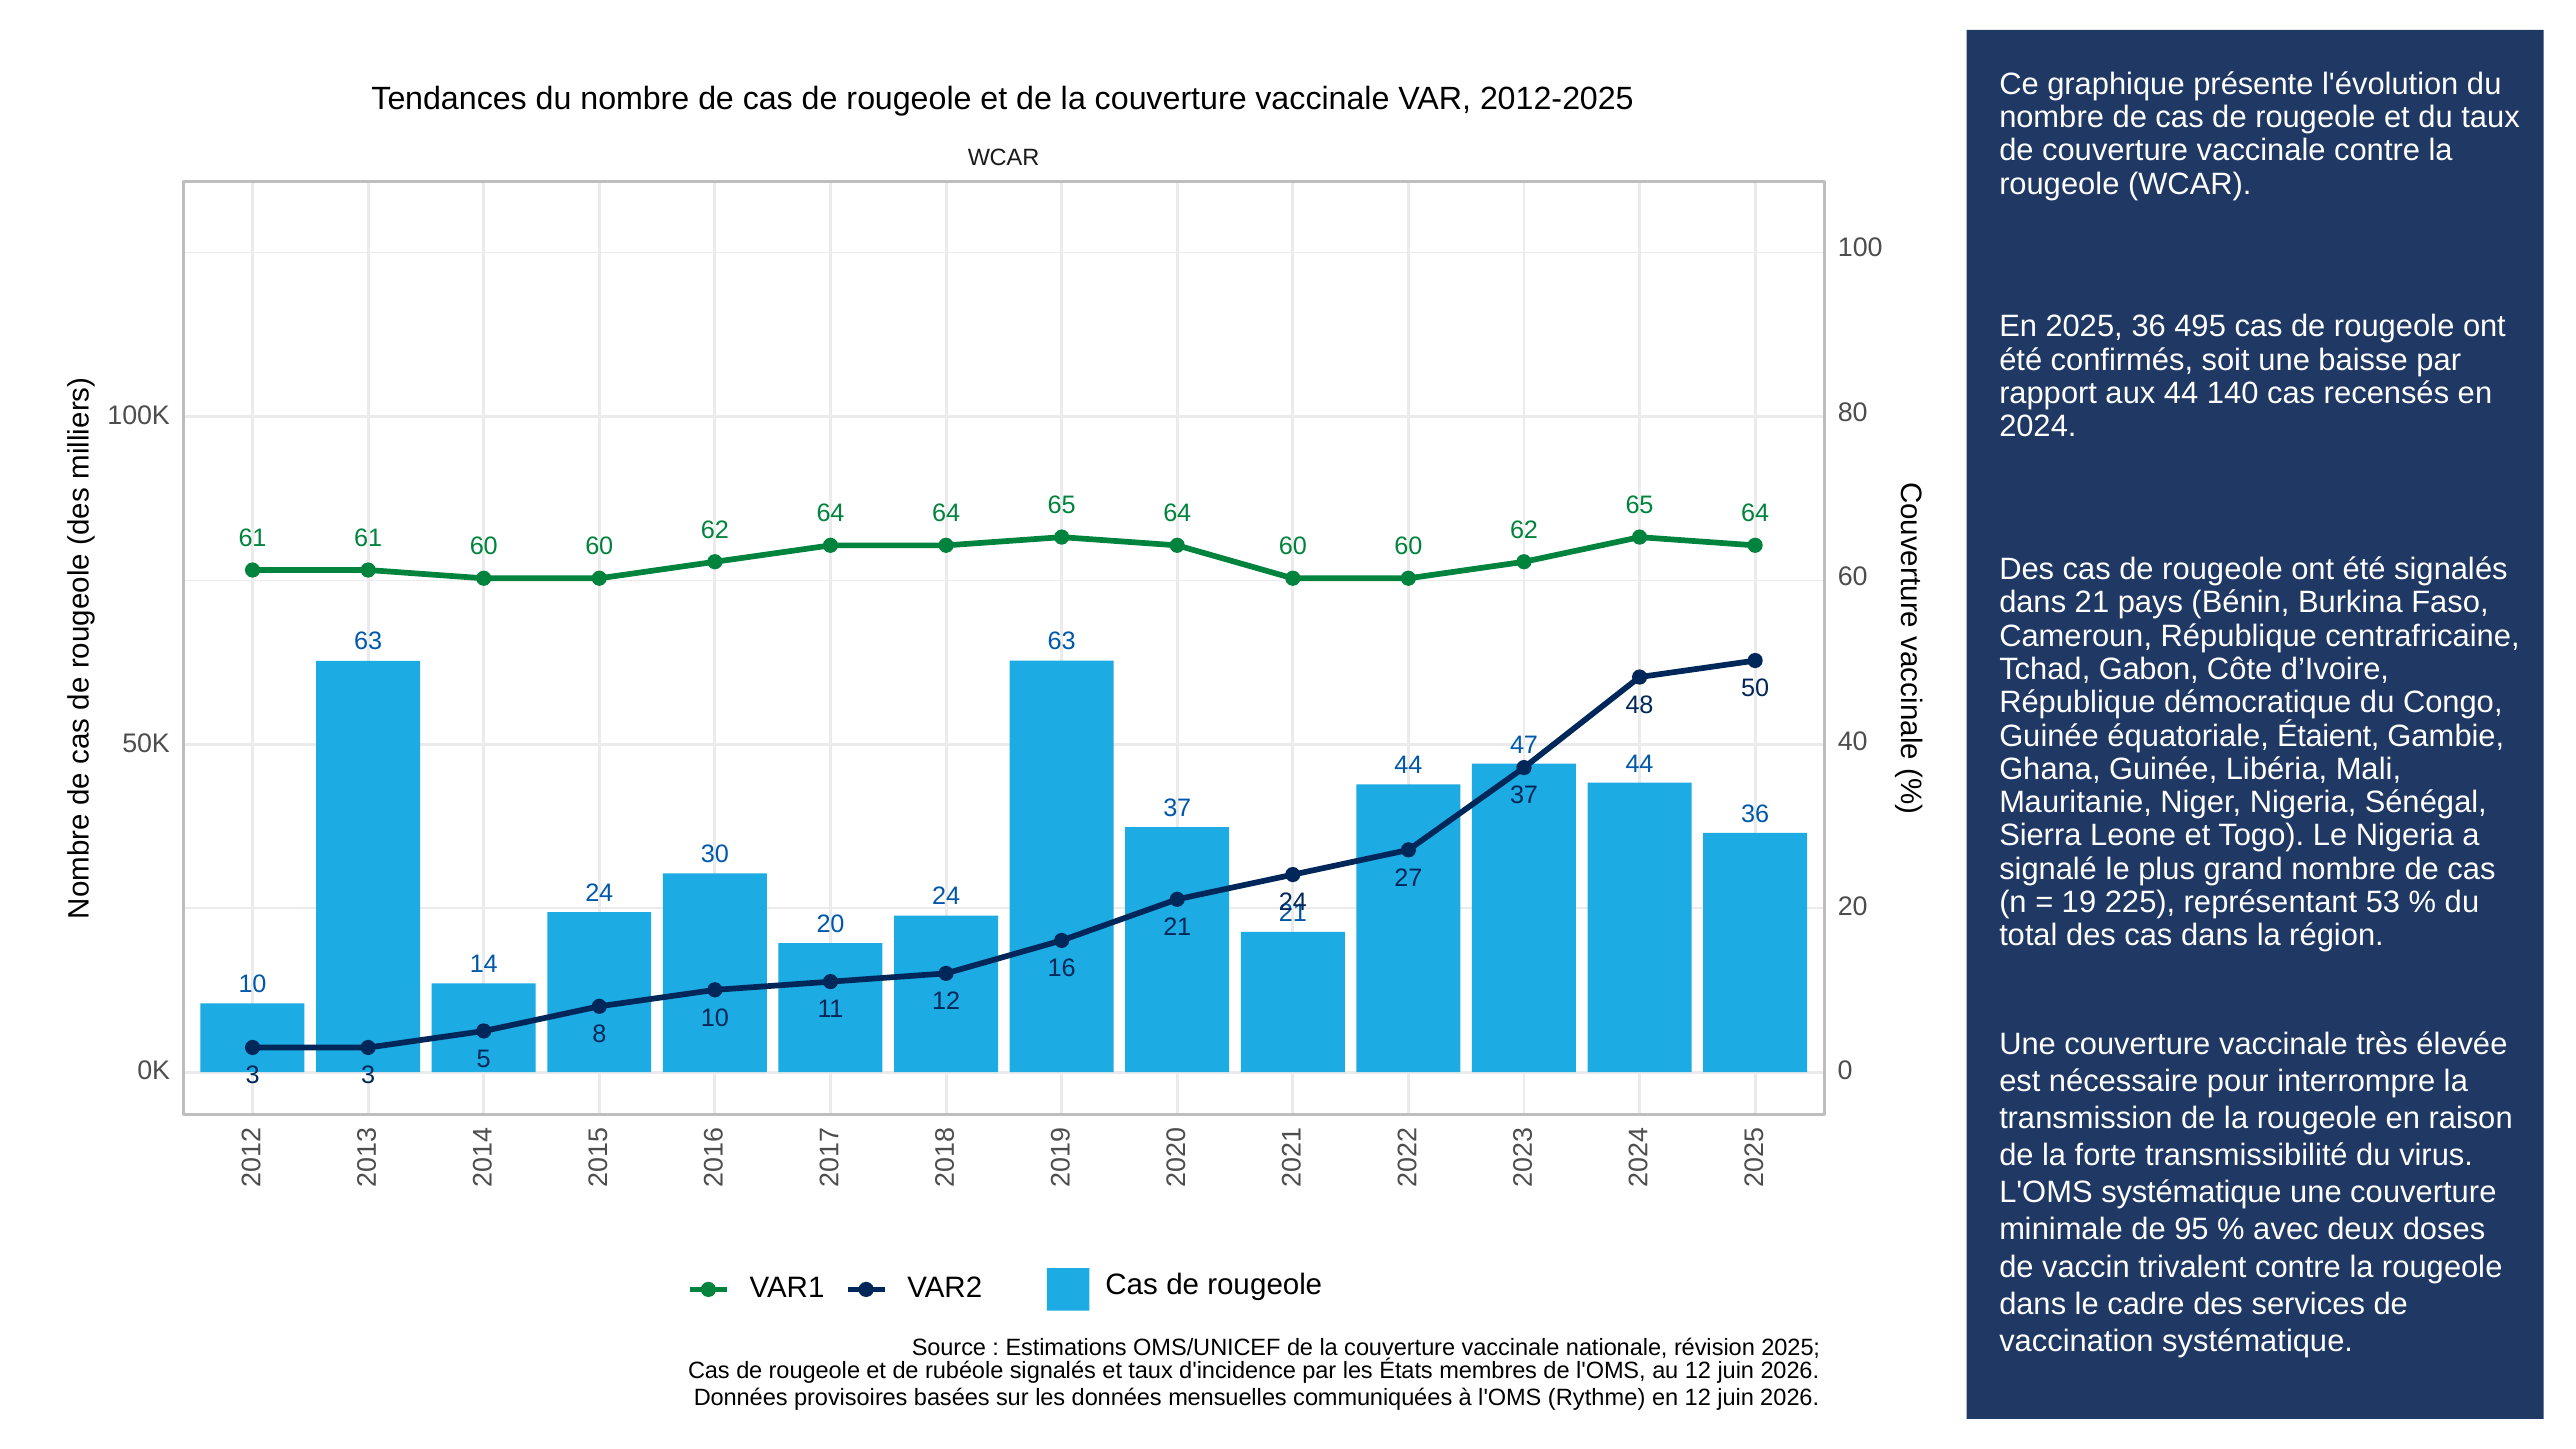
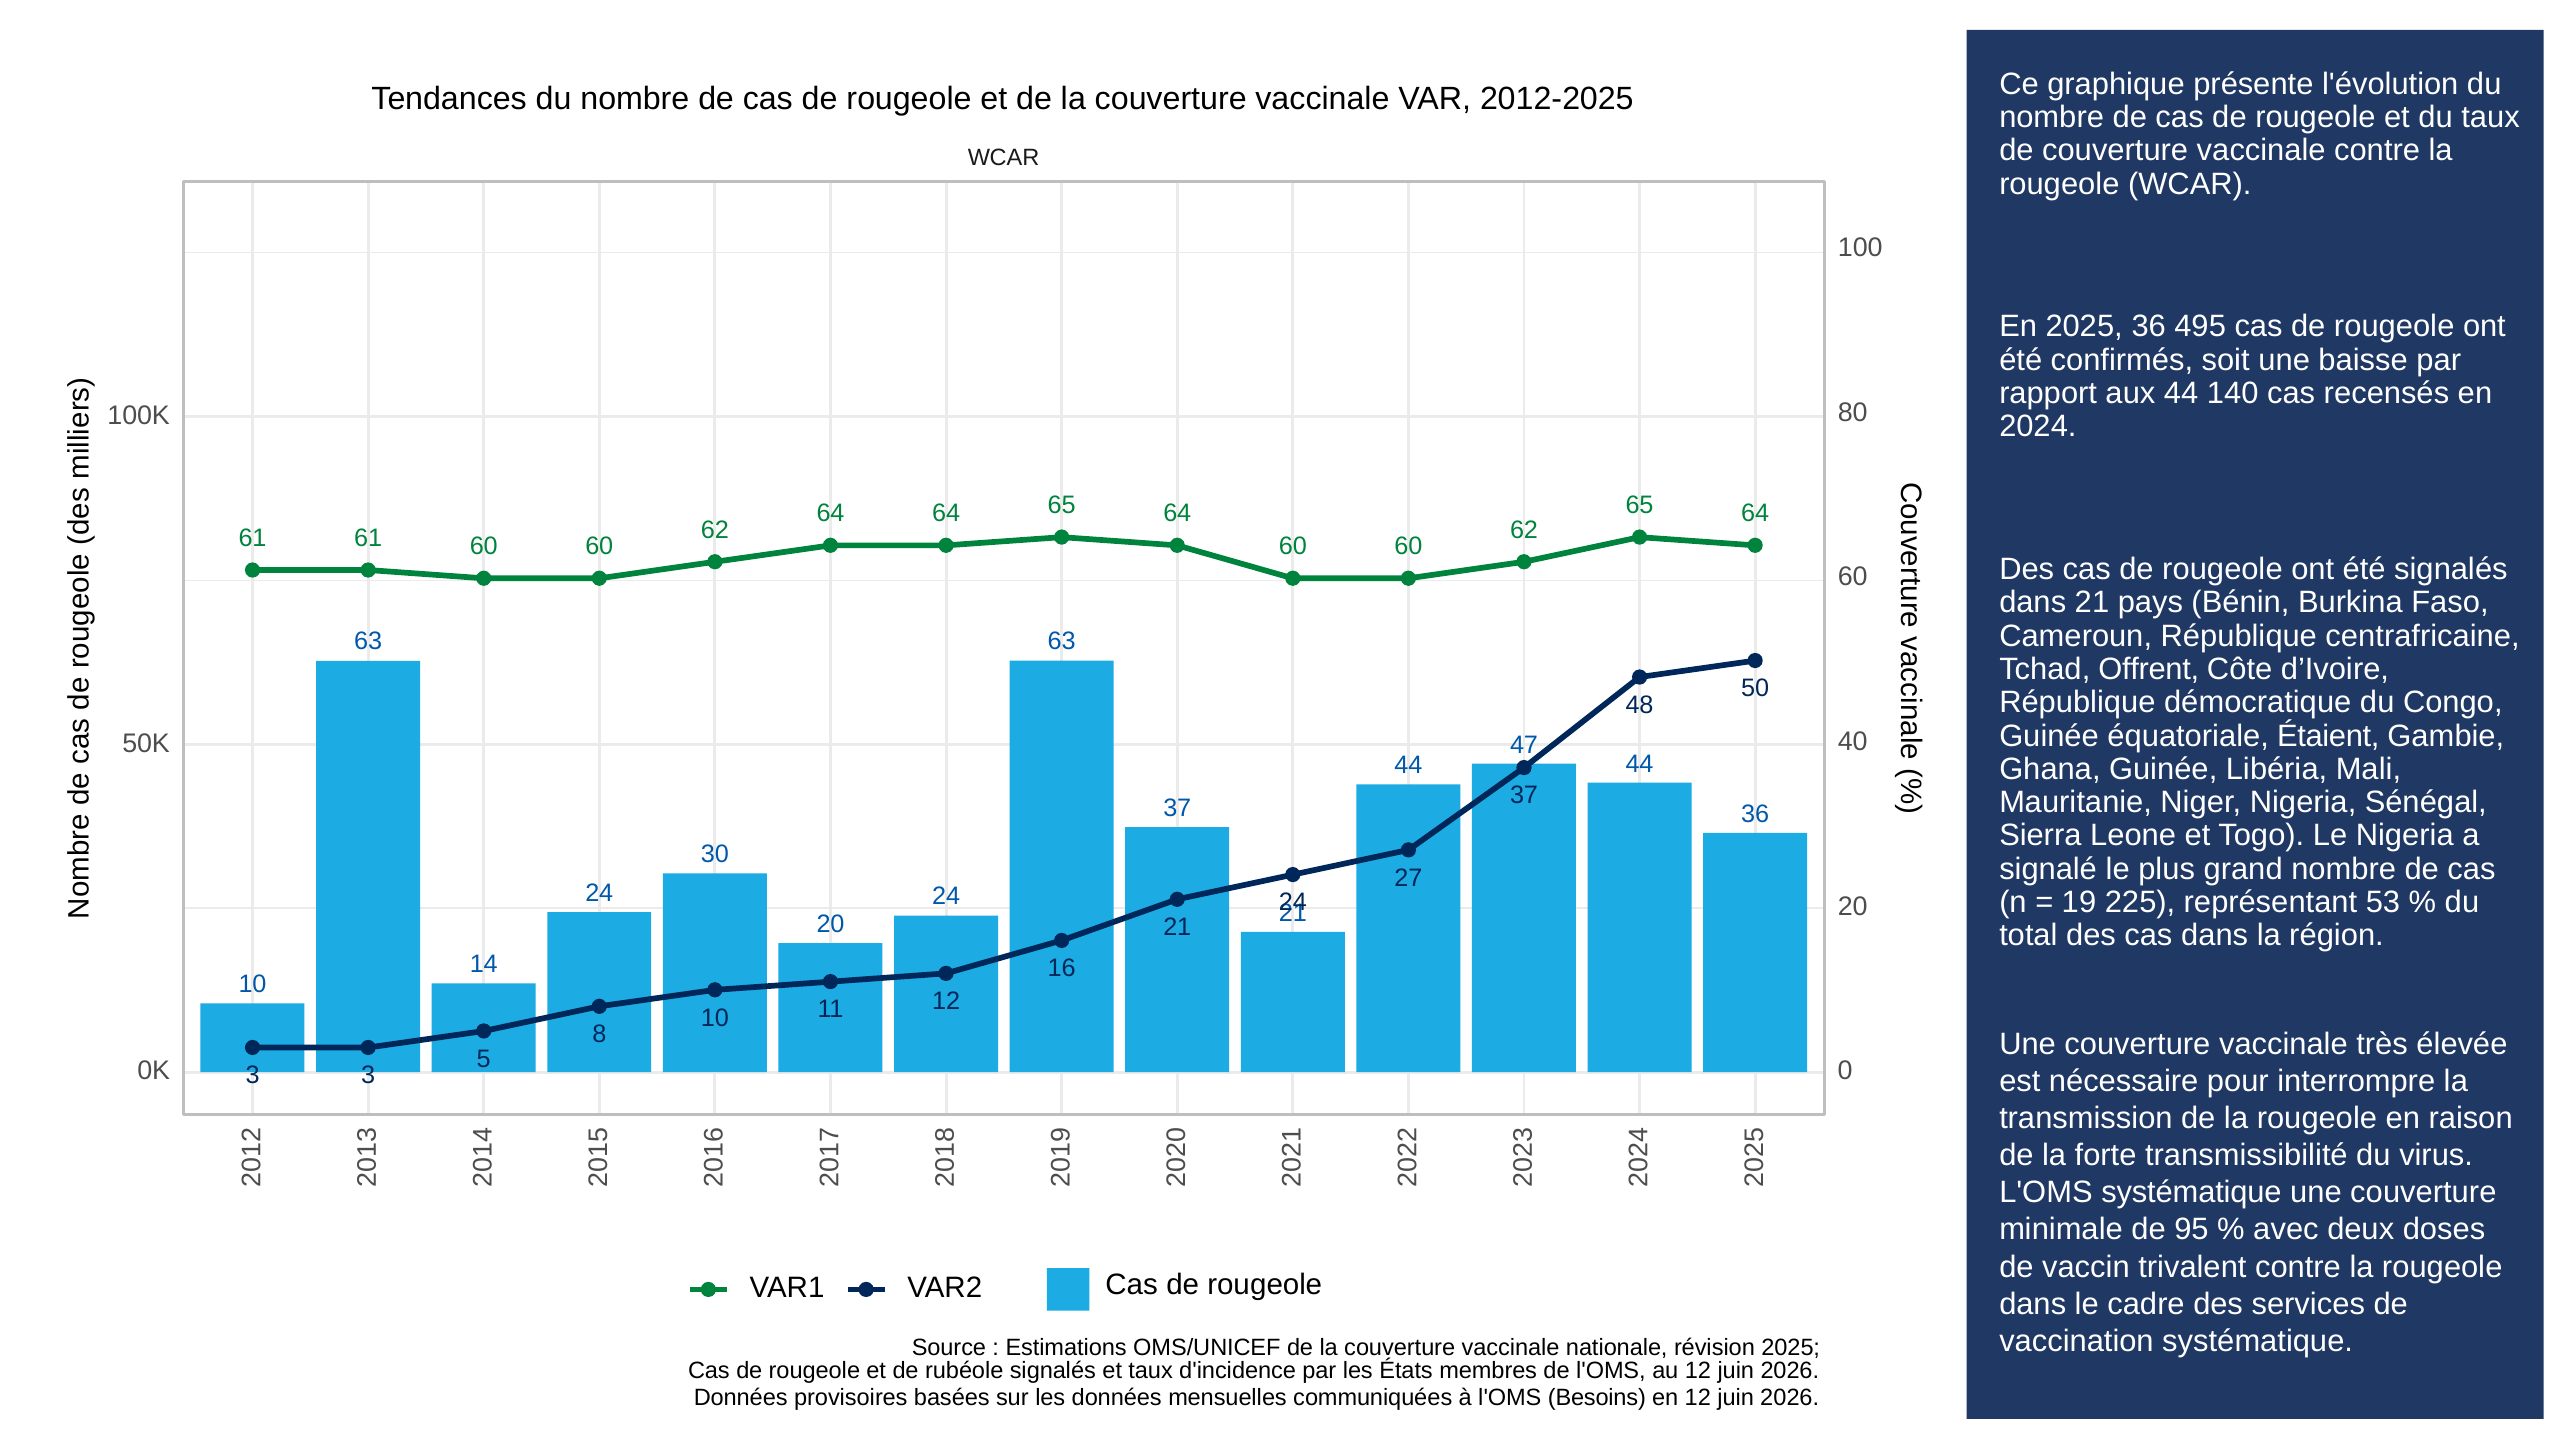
Gabon: Gabon -> Offrent (2149, 669)
Rythme: Rythme -> Besoins (1597, 1398)
